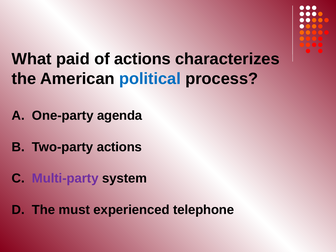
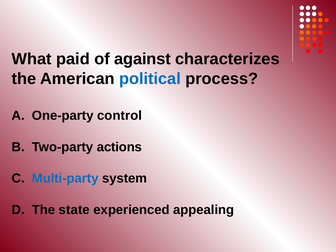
of actions: actions -> against (142, 59)
agenda: agenda -> control (120, 116)
Multi-party colour: purple -> blue (65, 178)
must: must -> state (74, 210)
telephone: telephone -> appealing (204, 210)
